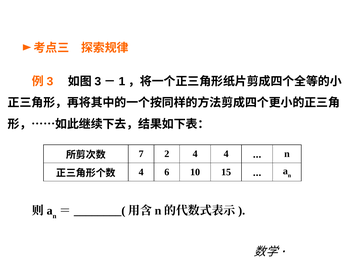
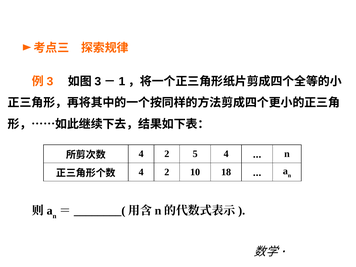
7: 7 -> 4 (141, 154)
2 4: 4 -> 5 (195, 154)
6: 6 -> 2 (167, 172)
15: 15 -> 18 (226, 172)
